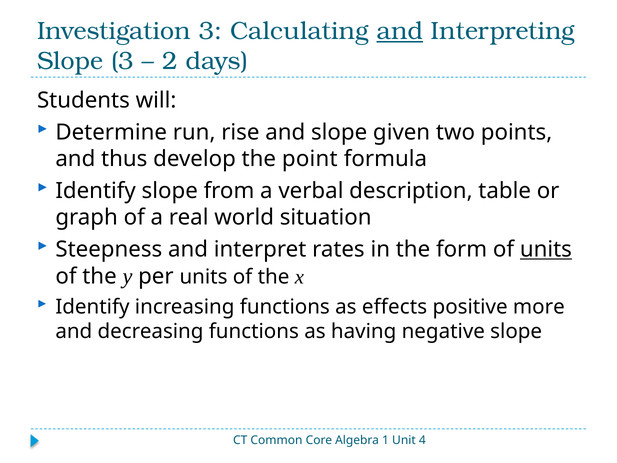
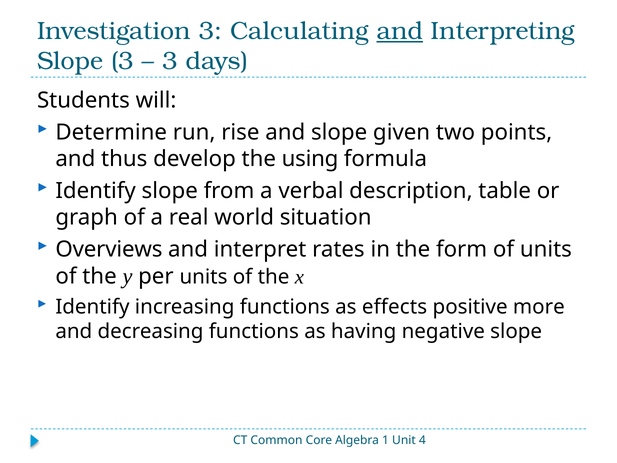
2: 2 -> 3 (170, 61)
point: point -> using (310, 159)
Steepness: Steepness -> Overviews (109, 249)
units underline: present -> none (546, 249)
